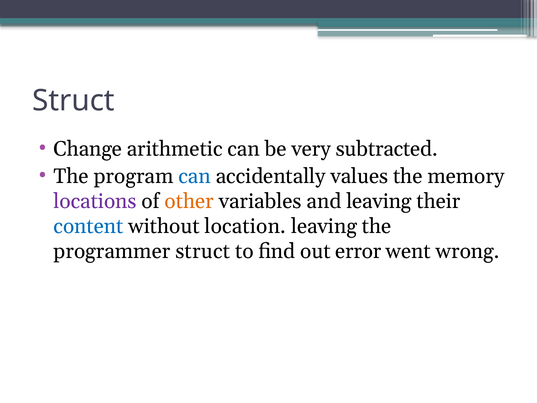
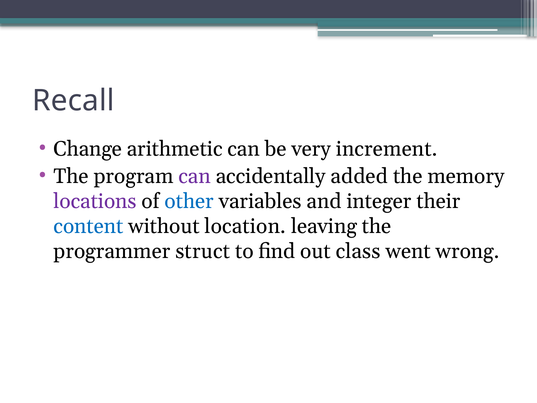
Struct: Struct -> Recall (73, 101)
subtracted: subtracted -> increment (387, 149)
can colour: blue -> purple (195, 176)
values: values -> added (359, 176)
other colour: orange -> blue (189, 201)
and leaving: leaving -> integer (379, 201)
error: error -> class (358, 251)
